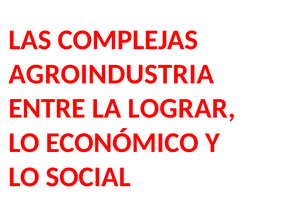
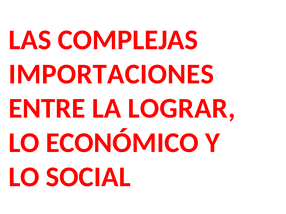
AGROINDUSTRIA: AGROINDUSTRIA -> IMPORTACIONES (111, 74)
